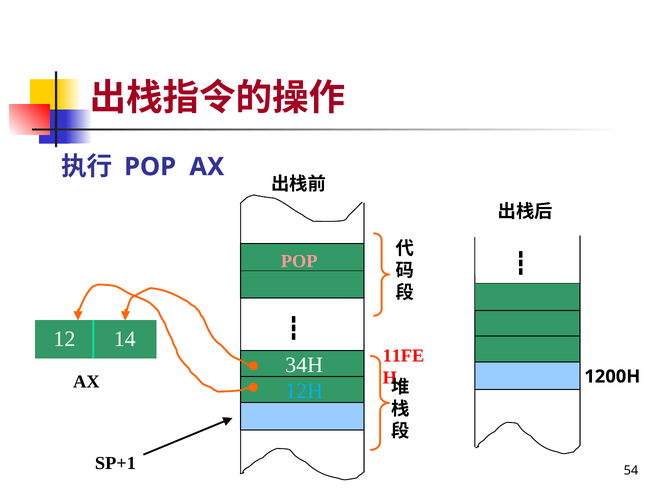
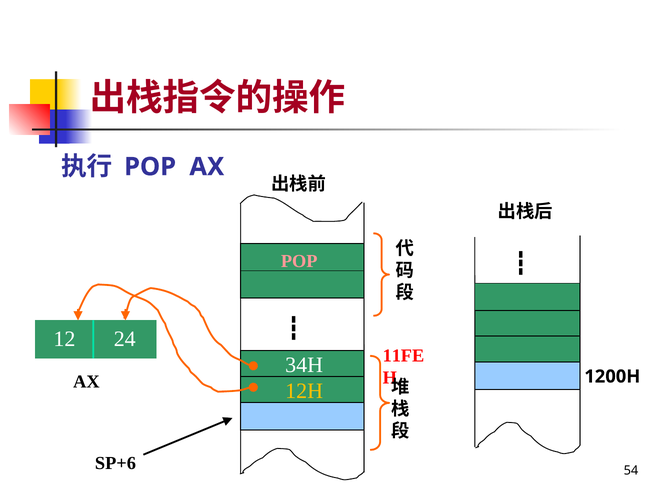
14: 14 -> 24 (125, 339)
12H colour: light blue -> yellow (304, 391)
SP+1: SP+1 -> SP+6 (115, 463)
